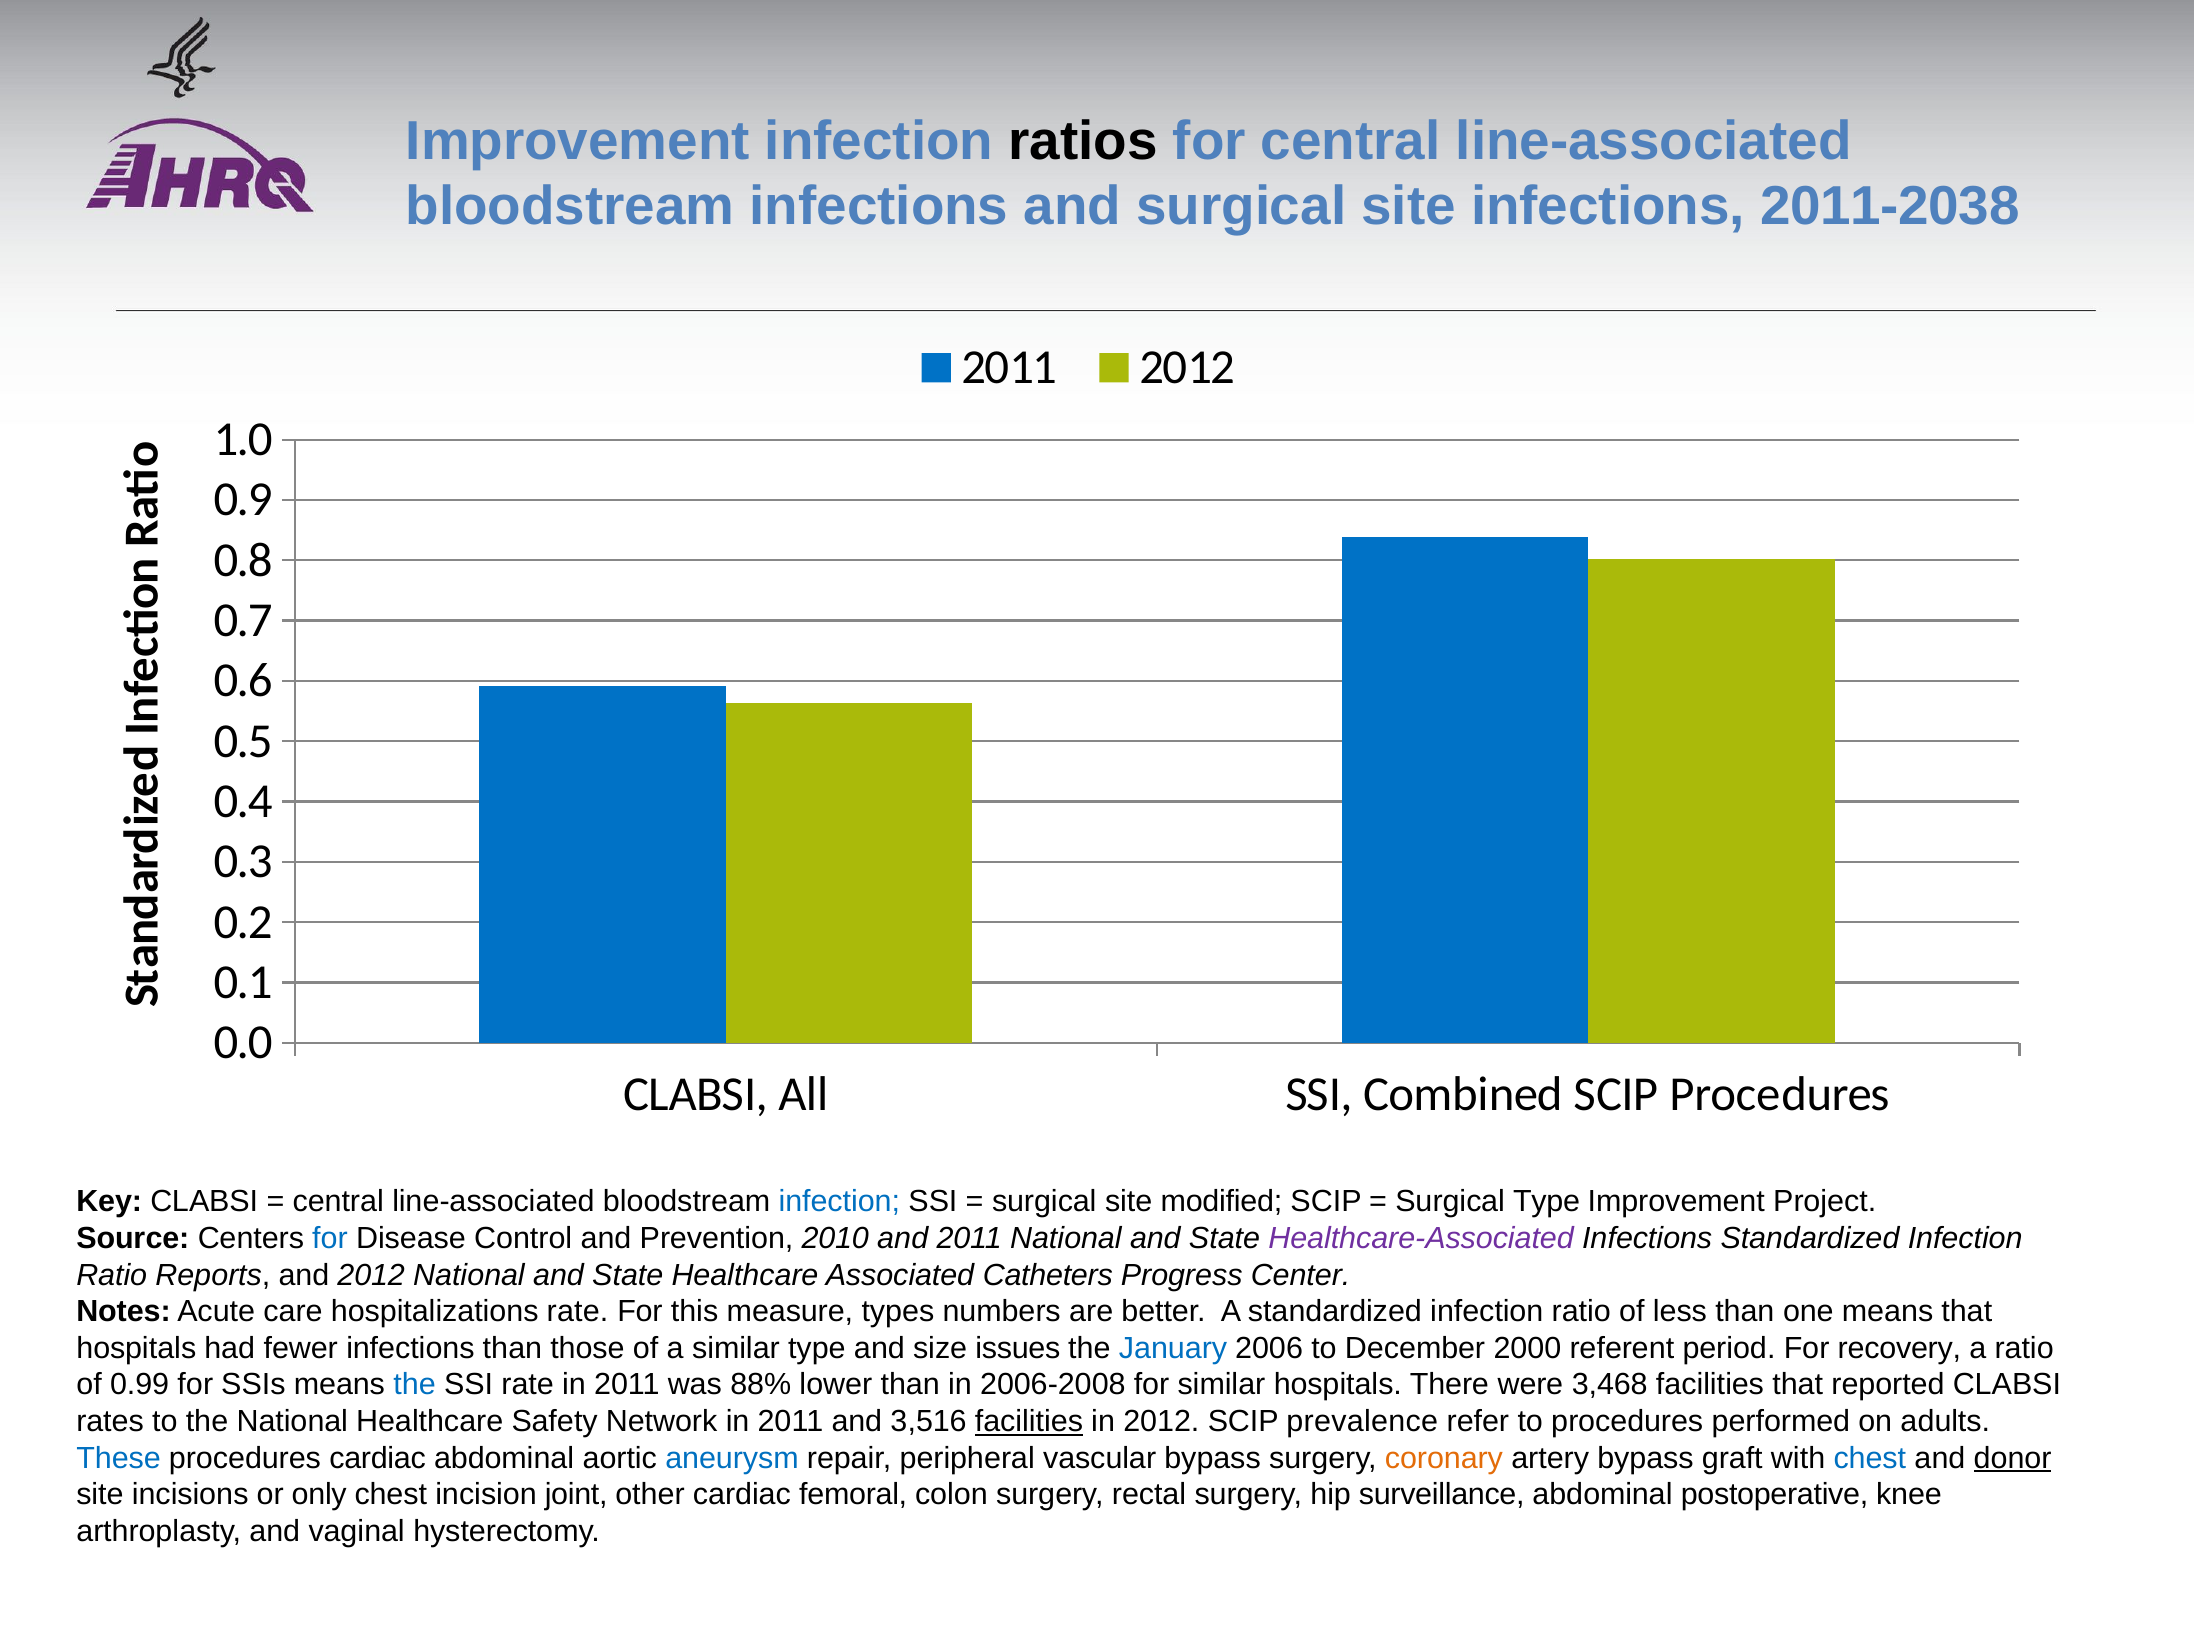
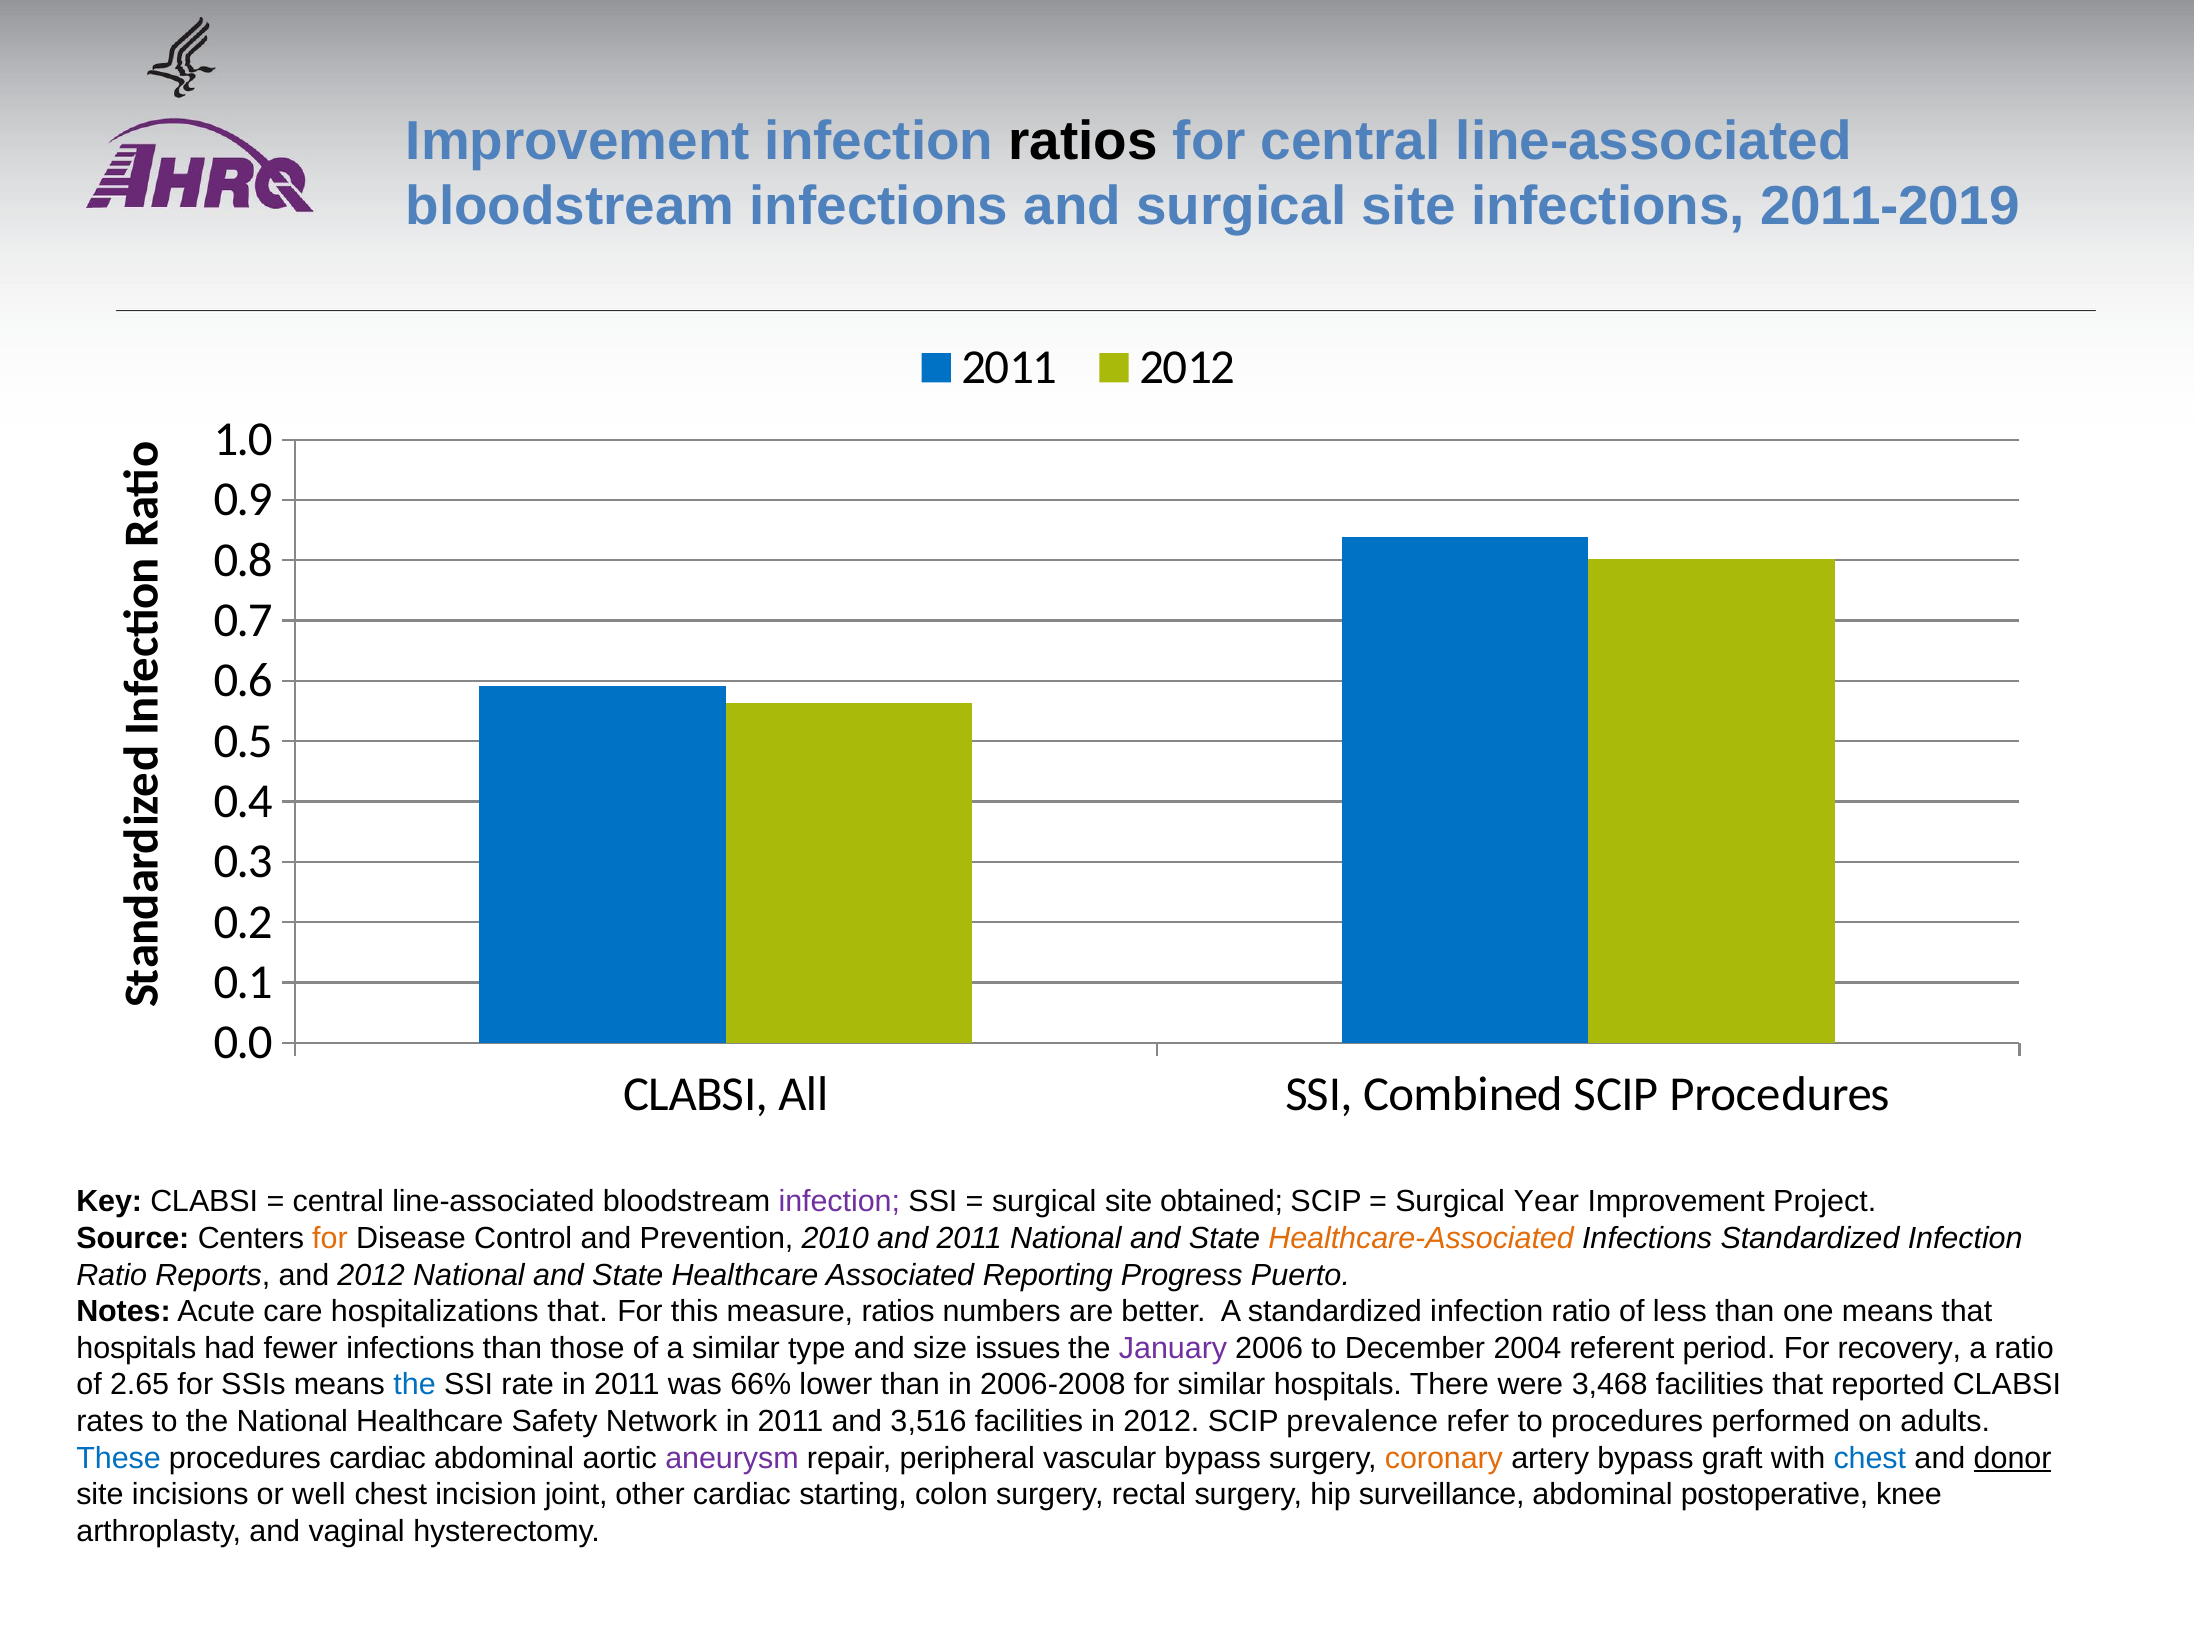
2011-2038: 2011-2038 -> 2011-2019 (1890, 207)
infection colour: blue -> purple (839, 1201)
modified: modified -> obtained (1222, 1201)
Surgical Type: Type -> Year (1546, 1201)
for colour: blue -> orange (330, 1238)
Healthcare-Associated colour: purple -> orange (1421, 1238)
Catheters: Catheters -> Reporting (1048, 1275)
Center: Center -> Puerto (1300, 1275)
hospitalizations rate: rate -> that (577, 1311)
measure types: types -> ratios (898, 1311)
January colour: blue -> purple (1173, 1348)
2000: 2000 -> 2004 (1527, 1348)
0.99: 0.99 -> 2.65 (140, 1384)
88%: 88% -> 66% (761, 1384)
facilities underline: present -> none (1029, 1421)
aneurysm colour: blue -> purple (732, 1458)
only: only -> well (319, 1494)
femoral: femoral -> starting (853, 1494)
